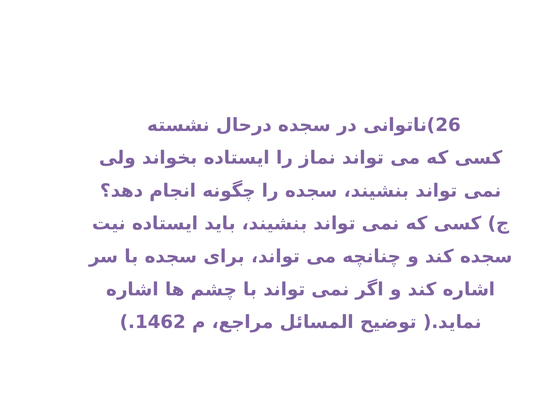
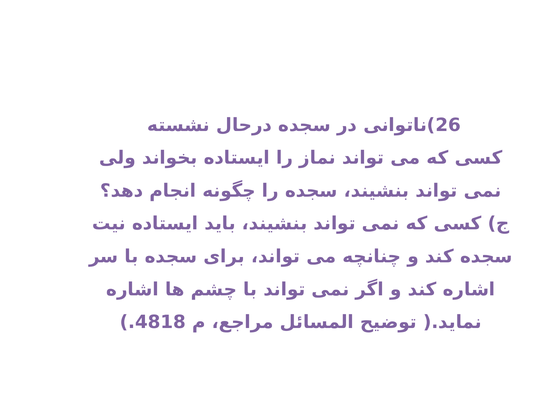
1462: 1462 -> 4818 (160, 322)
